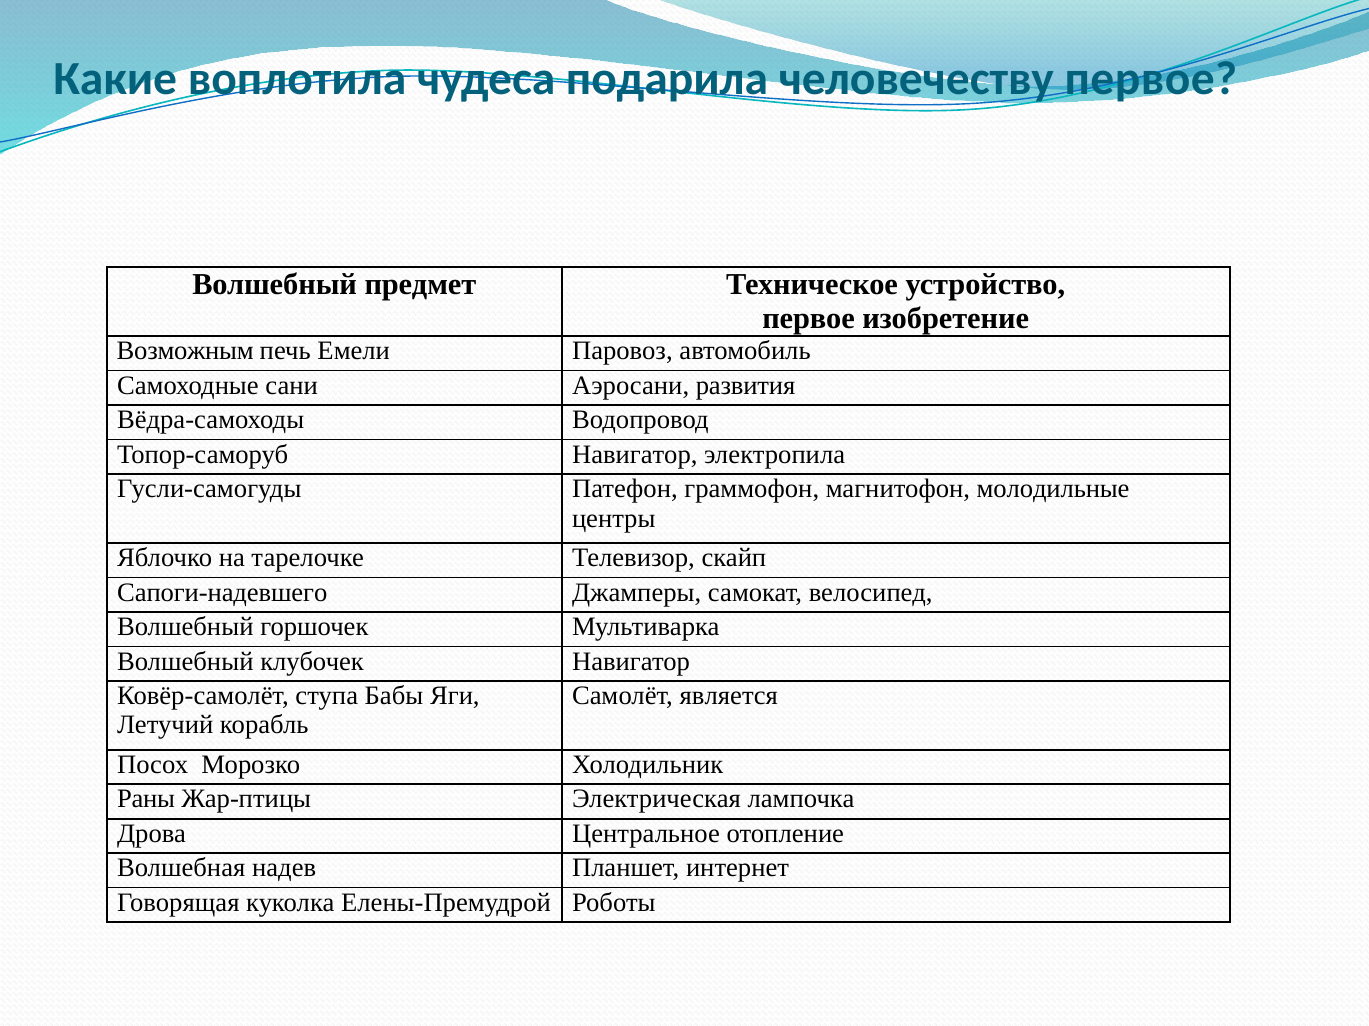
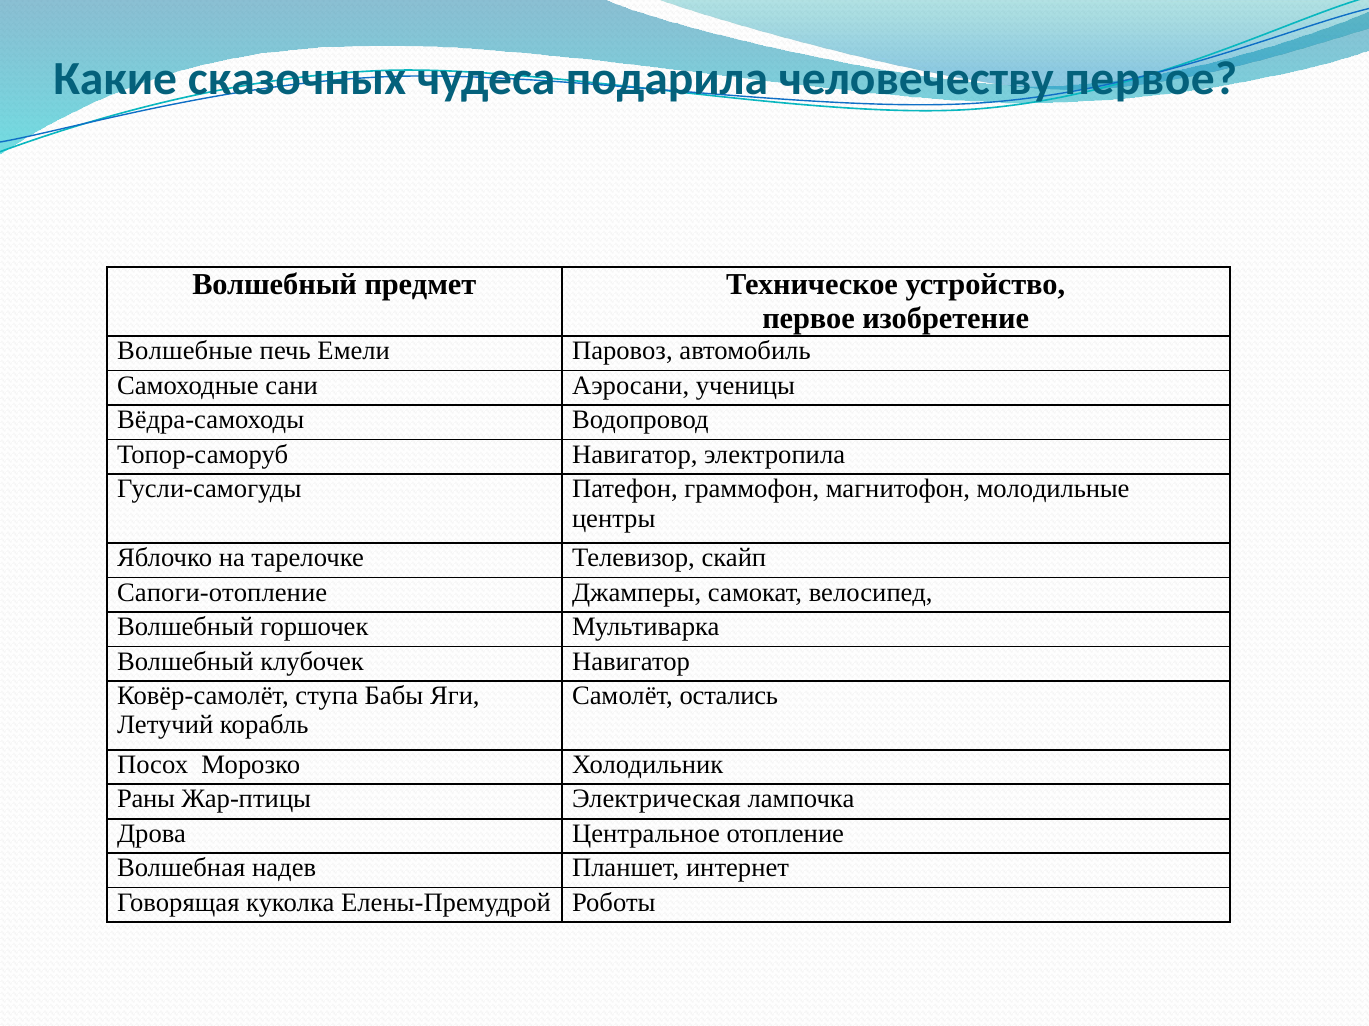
воплотила: воплотила -> сказочных (297, 79)
Возможным: Возможным -> Волшебные (185, 351)
развития: развития -> ученицы (745, 386)
Сапоги-надевшего: Сапоги-надевшего -> Сапоги-отопление (222, 593)
является: является -> остались (729, 696)
